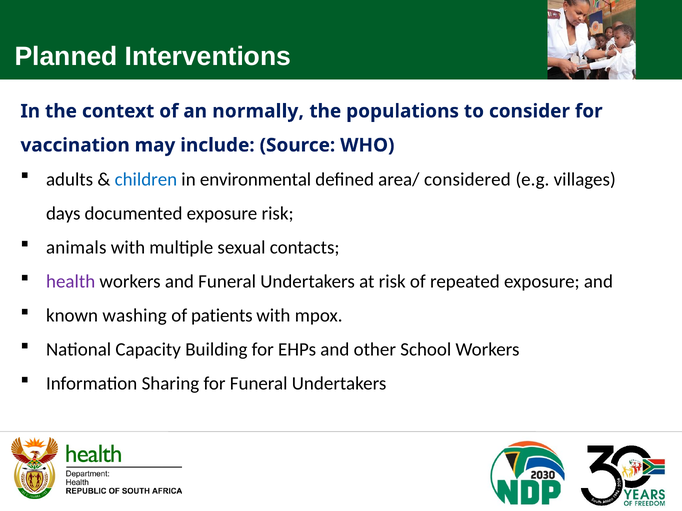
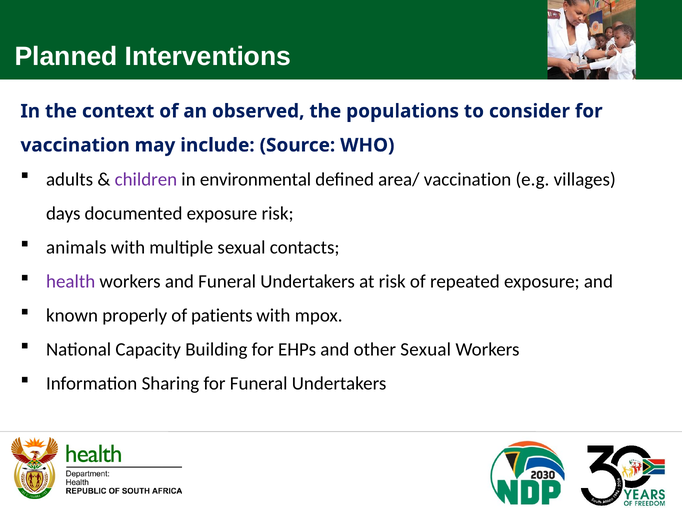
normally: normally -> observed (258, 111)
children colour: blue -> purple (146, 179)
area/ considered: considered -> vaccination (468, 179)
washing: washing -> properly (135, 316)
other School: School -> Sexual (426, 350)
